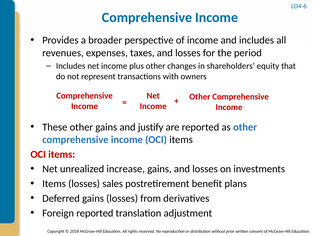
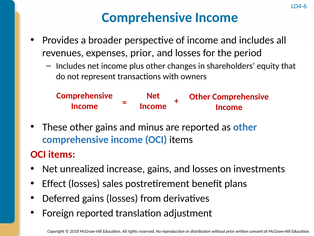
expenses taxes: taxes -> prior (142, 53)
justify: justify -> minus (151, 127)
Items: Items -> Effect (54, 183)
